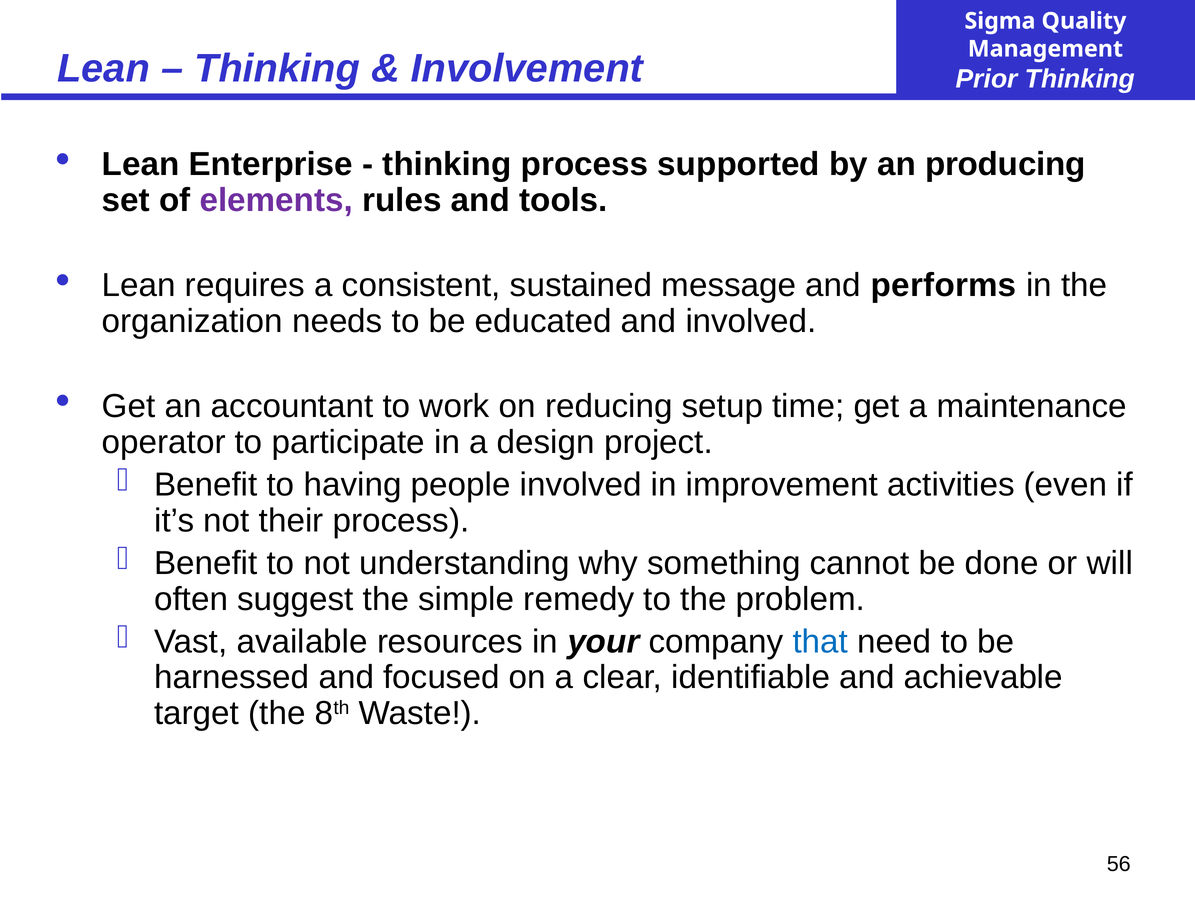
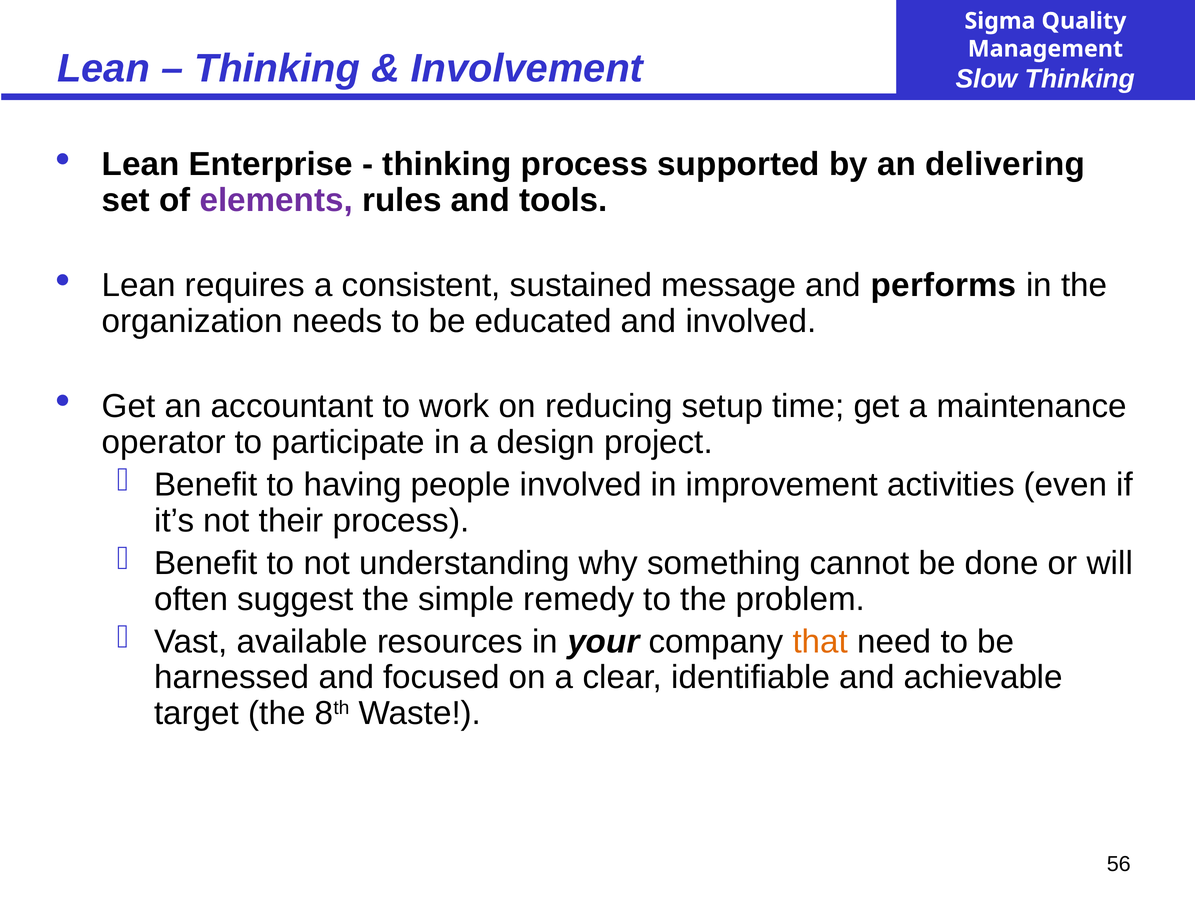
Prior: Prior -> Slow (987, 79)
producing: producing -> delivering (1005, 164)
that colour: blue -> orange (820, 641)
